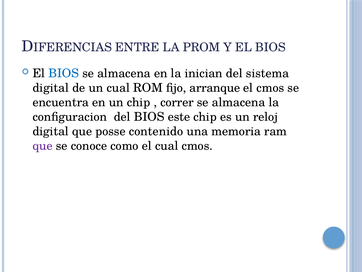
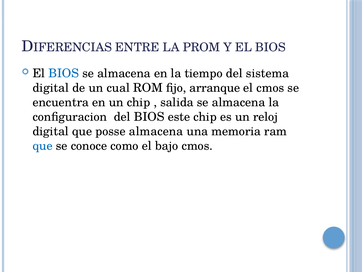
inician: inician -> tiempo (204, 73)
correr: correr -> salida (177, 102)
posse contenido: contenido -> almacena (156, 131)
que colour: purple -> blue (43, 146)
el cual: cual -> bajo (167, 146)
